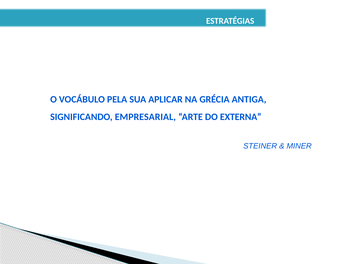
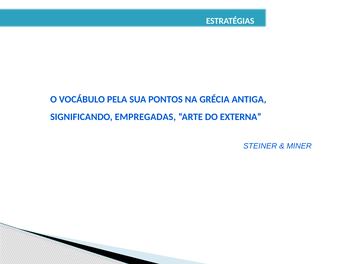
APLICAR: APLICAR -> PONTOS (165, 99)
EMPRESARIAL: EMPRESARIAL -> EMPREGADAS (145, 117)
